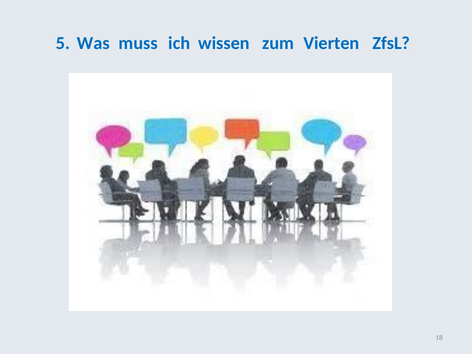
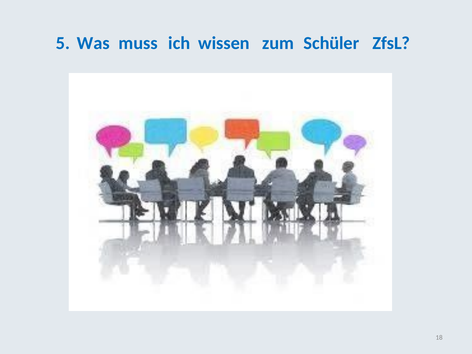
Vierten: Vierten -> Schüler (331, 43)
